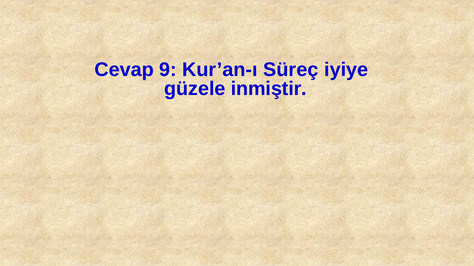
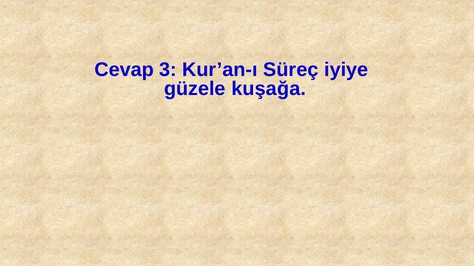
9: 9 -> 3 (168, 70)
inmiştir: inmiştir -> kuşağa (269, 89)
